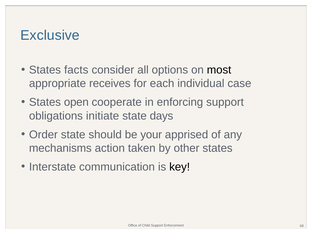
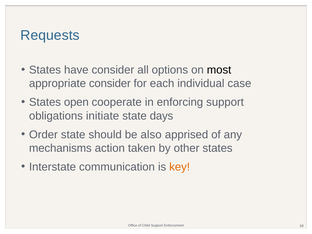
Exclusive: Exclusive -> Requests (50, 35)
facts: facts -> have (76, 70)
appropriate receives: receives -> consider (110, 84)
your: your -> also (151, 135)
key colour: black -> orange (180, 167)
